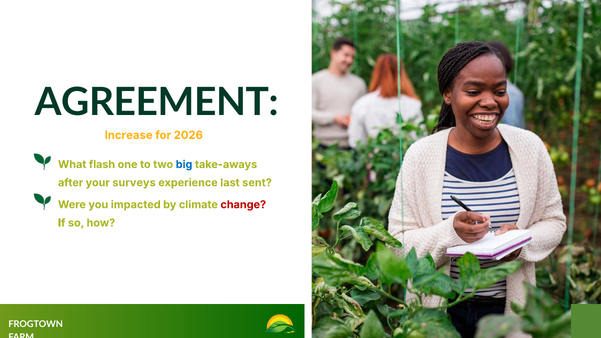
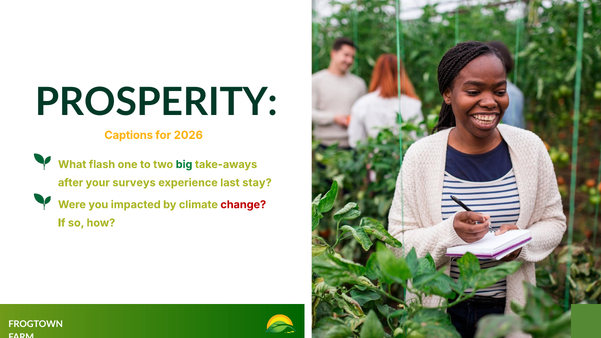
AGREEMENT: AGREEMENT -> PROSPERITY (157, 102)
Increase: Increase -> Captions (129, 135)
big colour: blue -> green (184, 164)
sent: sent -> stay (257, 183)
